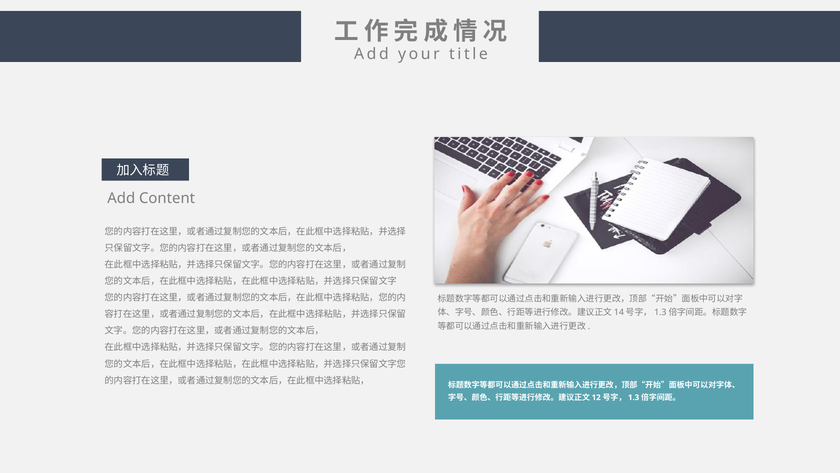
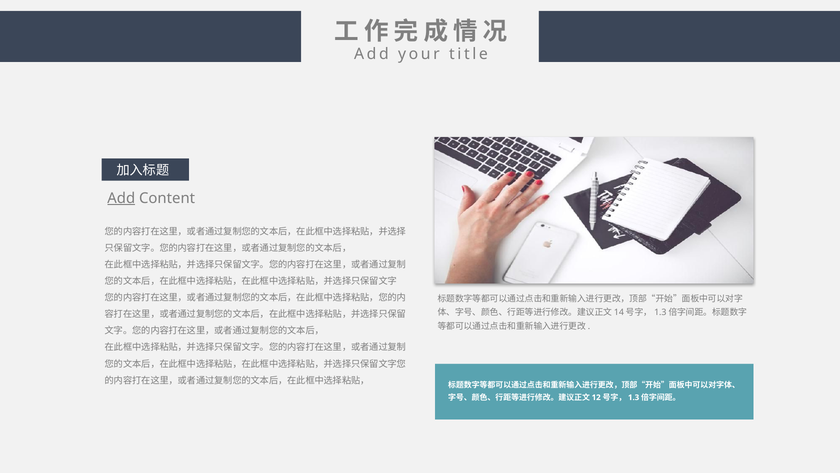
Add underline: none -> present (121, 198)
